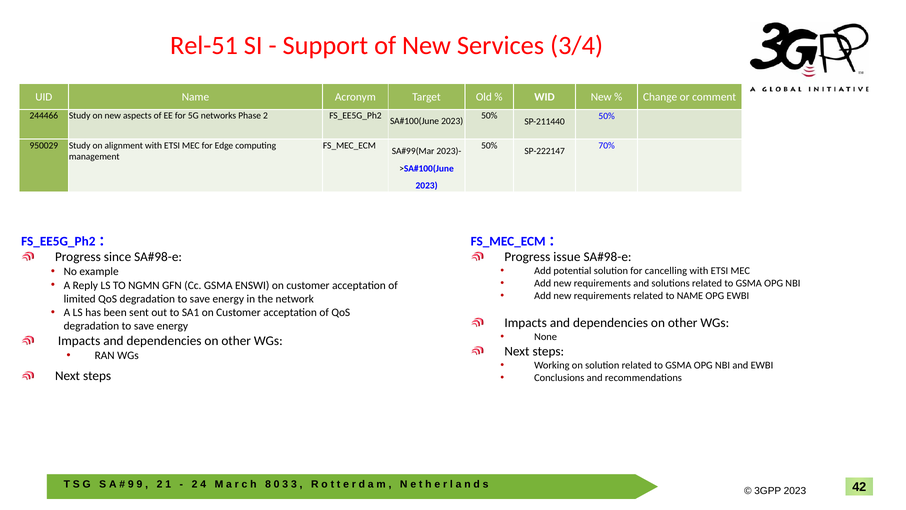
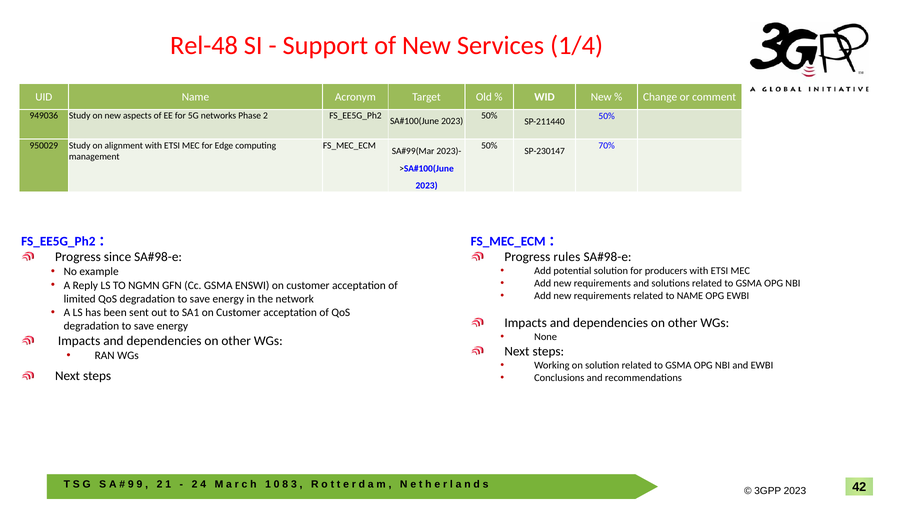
Rel-51: Rel-51 -> Rel-48 (204, 45)
3/4: 3/4 -> 1/4 (577, 45)
244466: 244466 -> 949036 (44, 116)
SP-222147: SP-222147 -> SP-230147 (545, 151)
issue: issue -> rules (567, 257)
cancelling: cancelling -> producers (666, 271)
8: 8 -> 1 (268, 484)
3: 3 -> 8 (285, 484)
